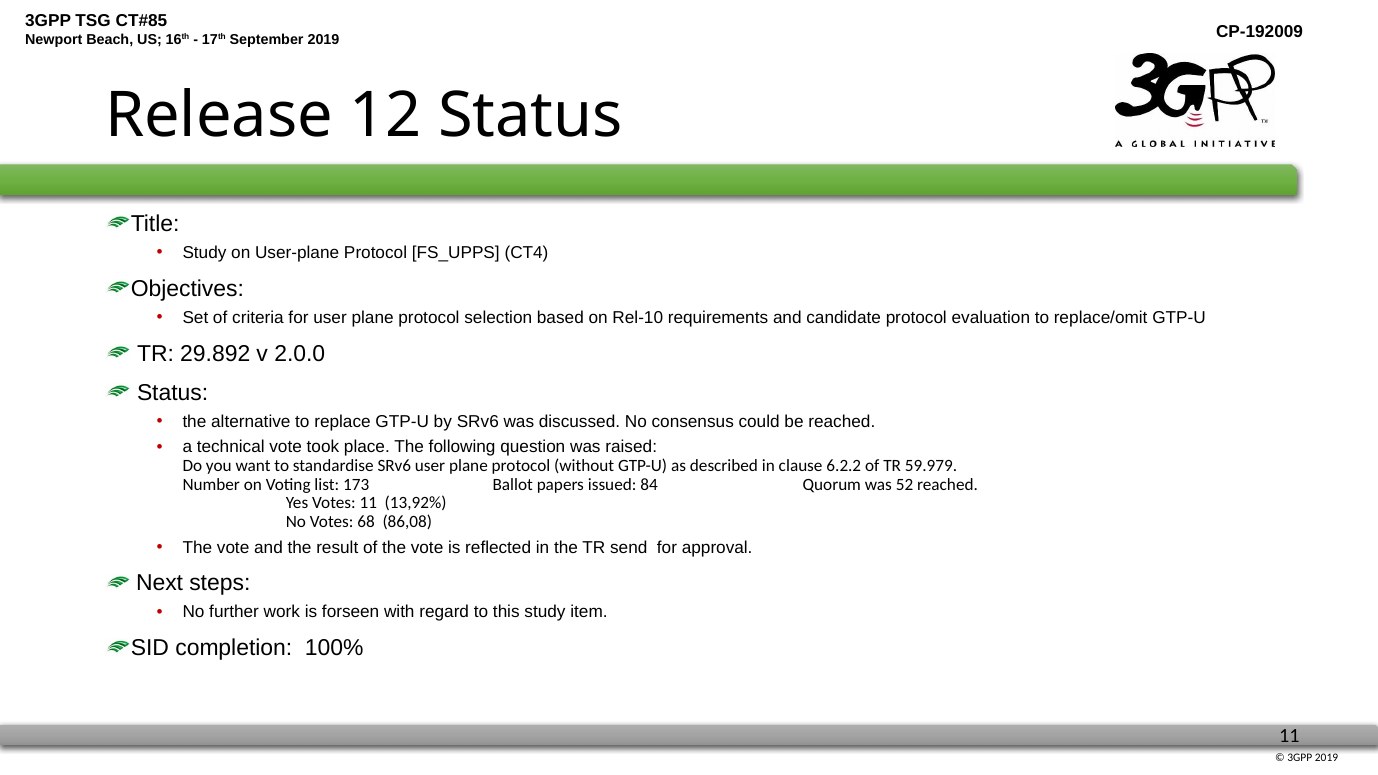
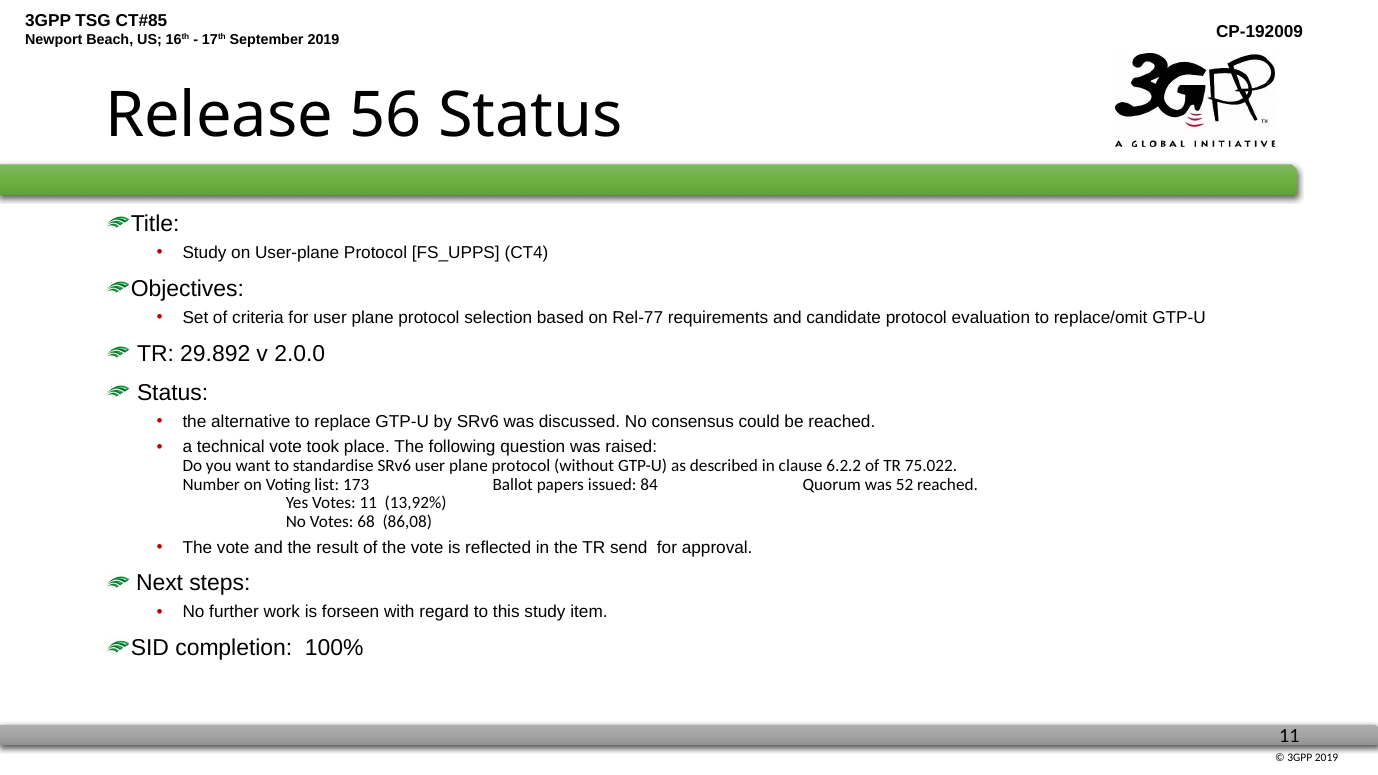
12: 12 -> 56 (386, 116)
Rel-10: Rel-10 -> Rel-77 (638, 318)
59.979: 59.979 -> 75.022 (931, 466)
